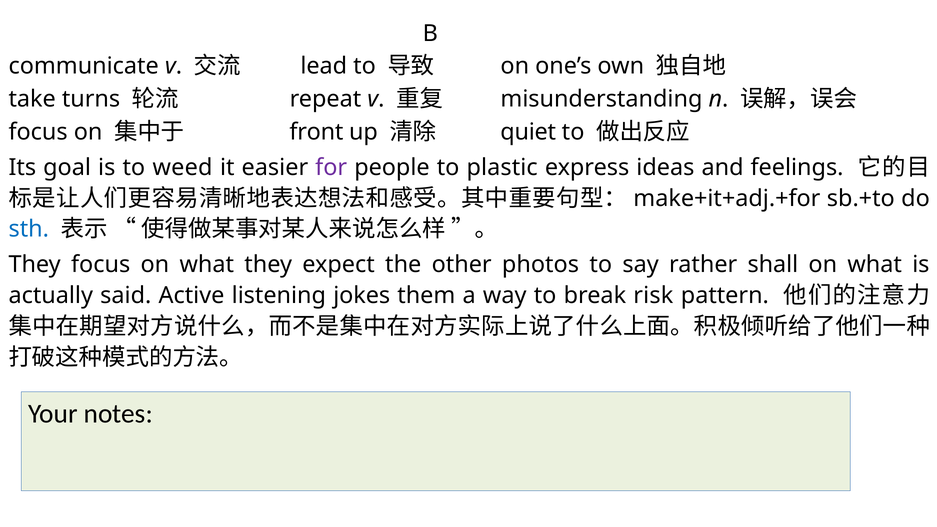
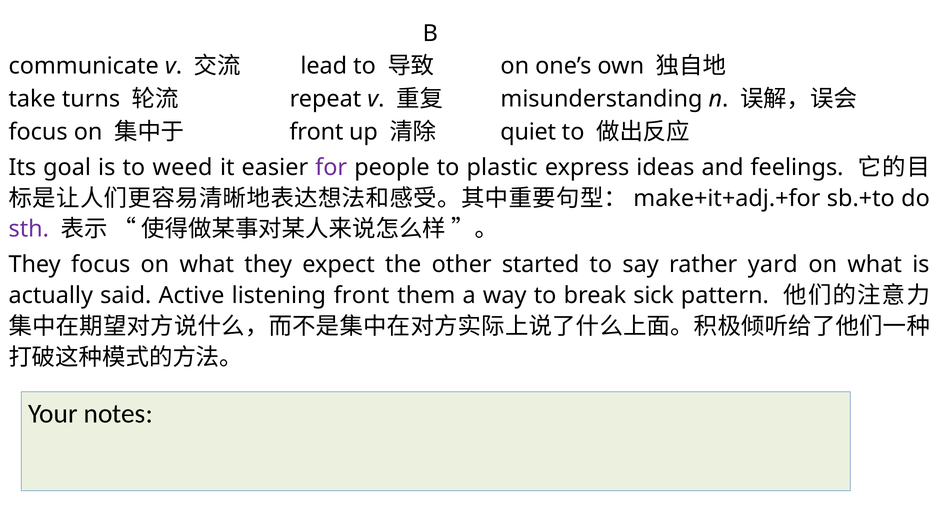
sth colour: blue -> purple (29, 229)
photos: photos -> started (541, 265)
shall: shall -> yard (773, 265)
listening jokes: jokes -> front (362, 296)
risk: risk -> sick (654, 296)
